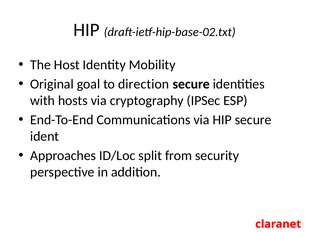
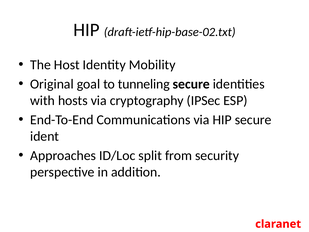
direction: direction -> tunneling (144, 84)
